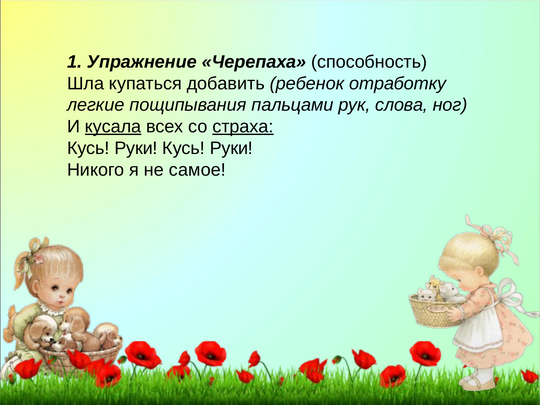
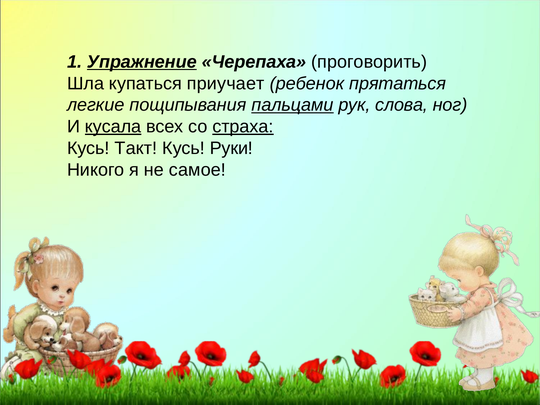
Упражнение underline: none -> present (142, 62)
способность: способность -> проговорить (369, 62)
добавить: добавить -> приучает (226, 83)
отработку: отработку -> прятаться (398, 83)
пальцами underline: none -> present (292, 105)
Руки: Руки -> Такт (136, 148)
